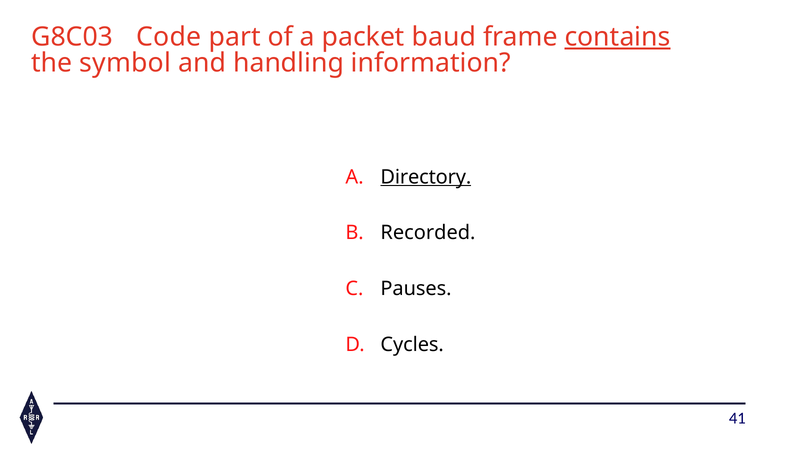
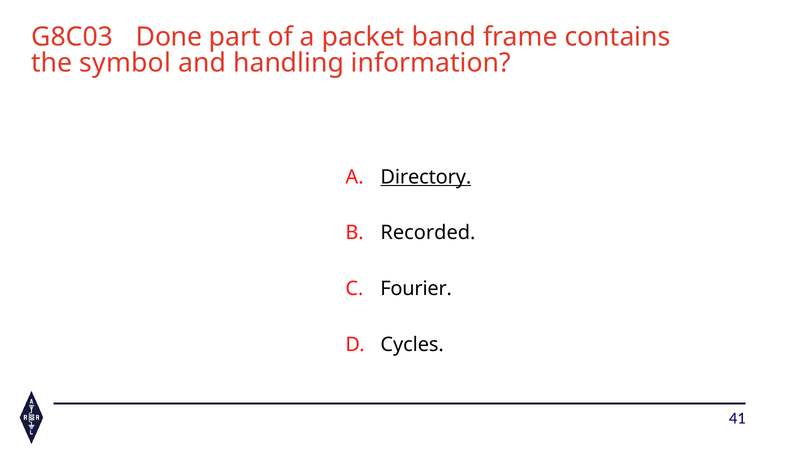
Code: Code -> Done (169, 37)
baud: baud -> band (444, 37)
contains underline: present -> none (618, 37)
Pauses: Pauses -> Fourier (416, 289)
